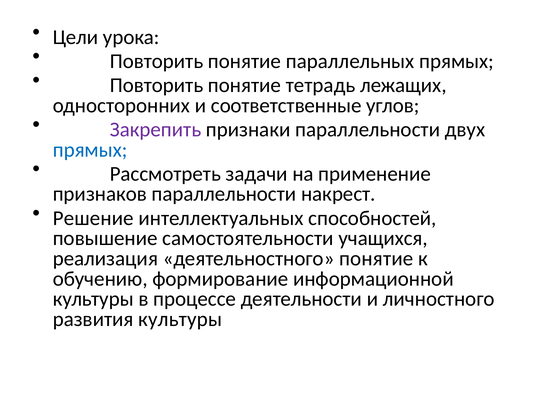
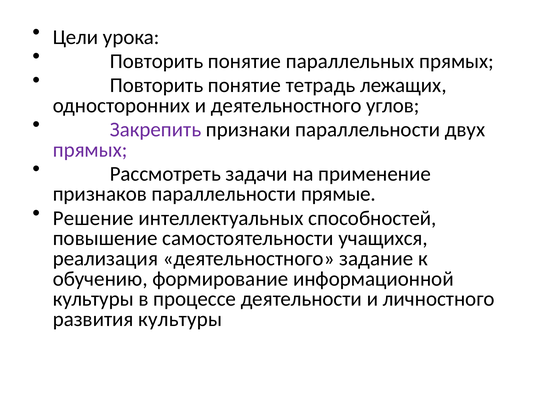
и соответственные: соответственные -> деятельностного (286, 105)
прямых colour: blue -> purple (90, 150)
накрест: накрест -> прямые (338, 194)
деятельностного понятие: понятие -> задание (376, 258)
